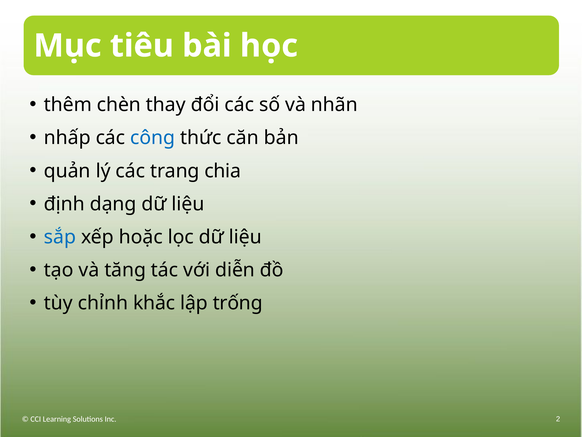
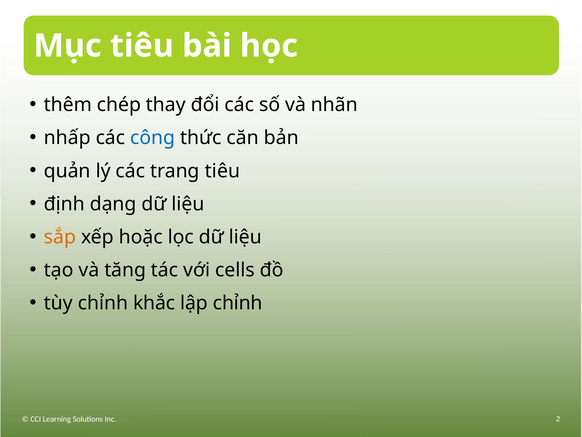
chèn: chèn -> chép (119, 105)
trang chia: chia -> tiêu (223, 171)
sắp colour: blue -> orange (60, 237)
diễn: diễn -> cells (235, 270)
lập trống: trống -> chỉnh (238, 303)
